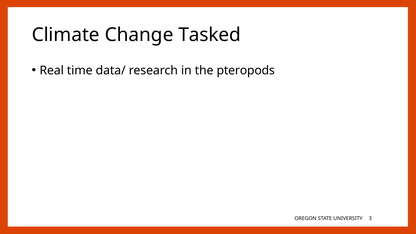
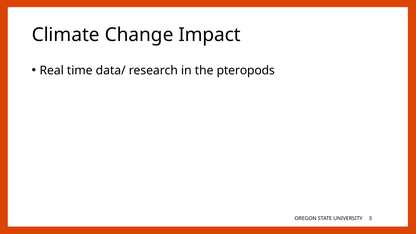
Tasked: Tasked -> Impact (210, 35)
